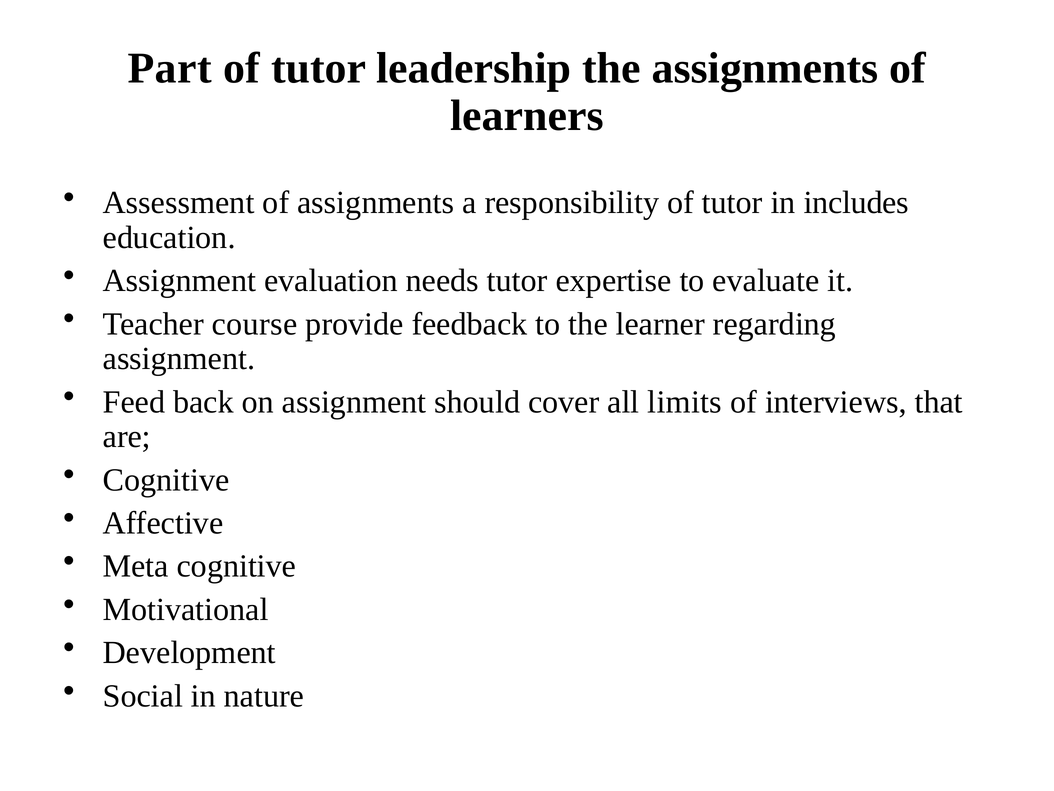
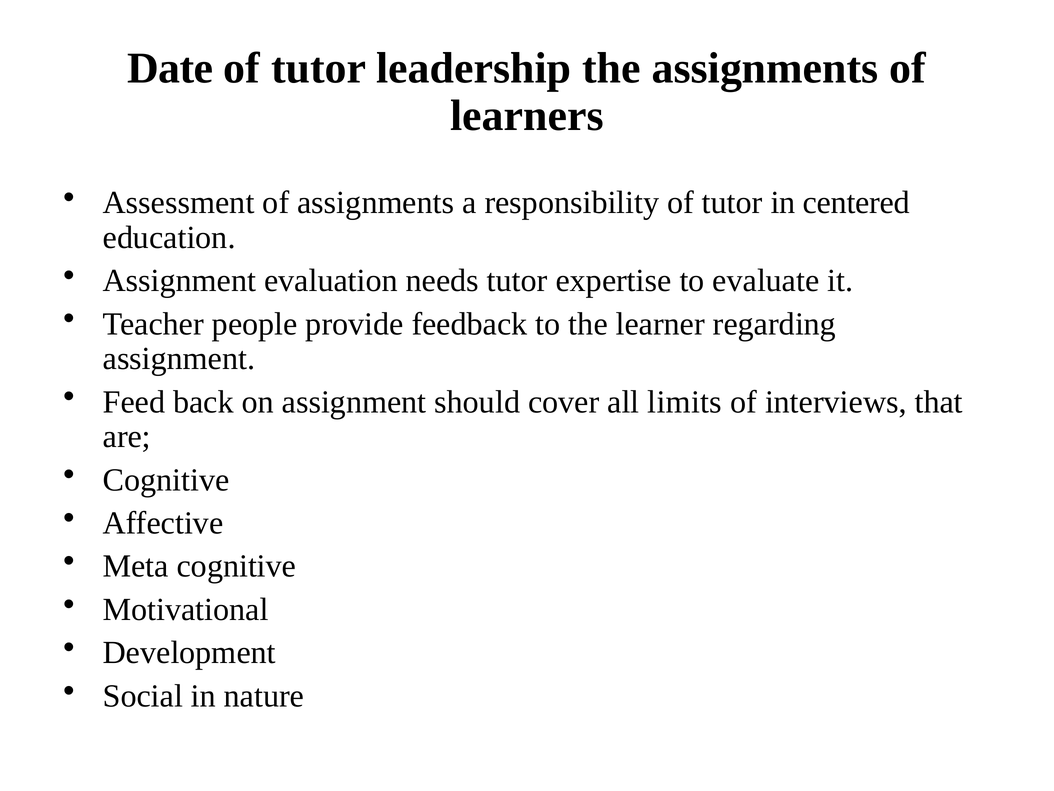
Part: Part -> Date (170, 68)
includes: includes -> centered (856, 202)
course: course -> people (255, 324)
